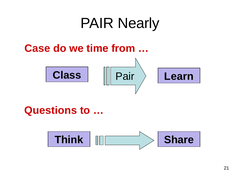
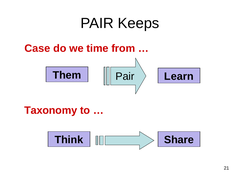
Nearly: Nearly -> Keeps (139, 23)
Class: Class -> Them (67, 75)
Questions: Questions -> Taxonomy (51, 110)
